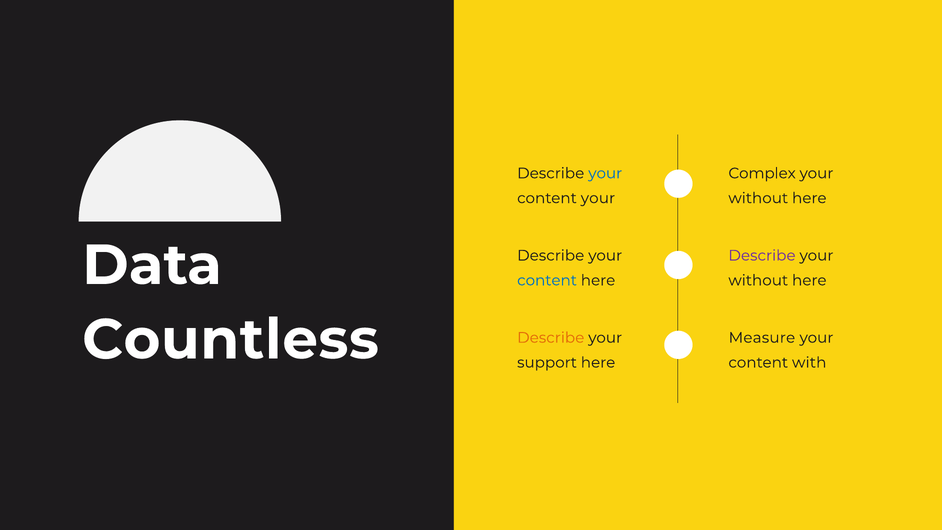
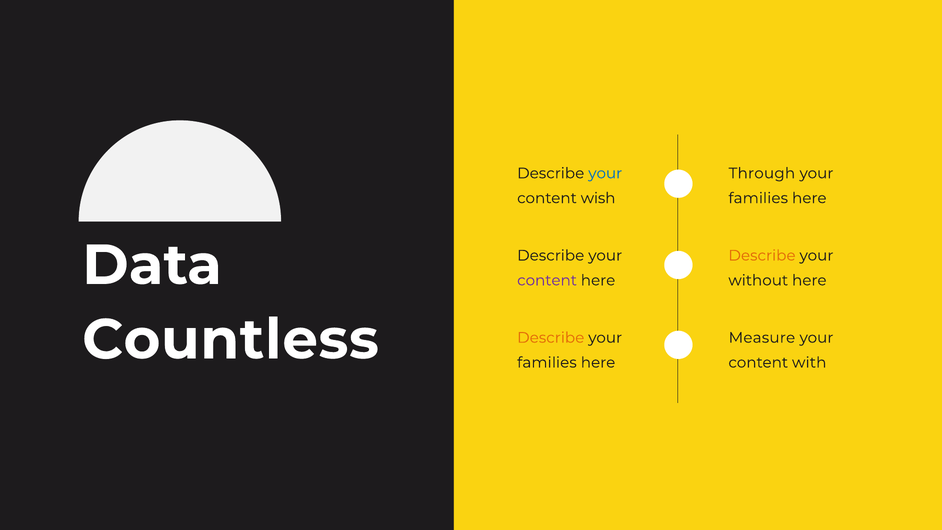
Complex: Complex -> Through (762, 173)
content your: your -> wish (598, 198)
without: without -> families (758, 198)
Describe colour: purple -> orange (762, 256)
content colour: blue -> purple (547, 280)
support: support -> families (547, 363)
